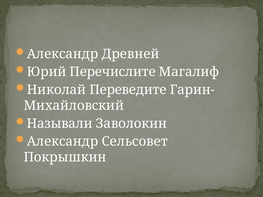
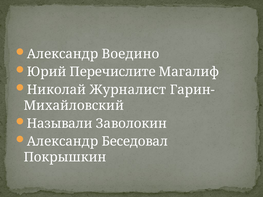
Древней: Древней -> Воедино (131, 54)
Переведите: Переведите -> Журналист (128, 90)
Сельсовет: Сельсовет -> Беседовал (135, 142)
